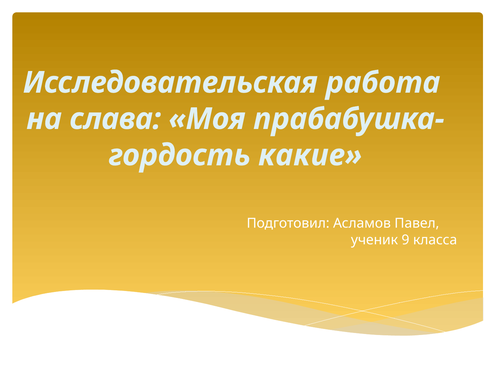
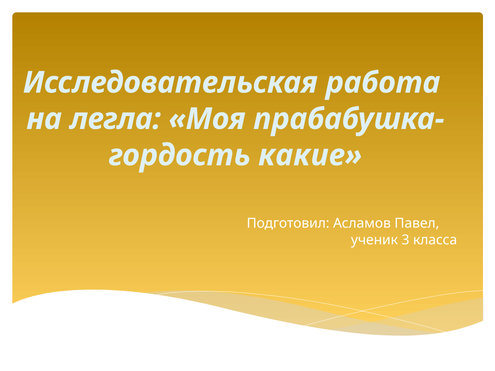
слава: слава -> легла (115, 119)
9: 9 -> 3 (406, 240)
